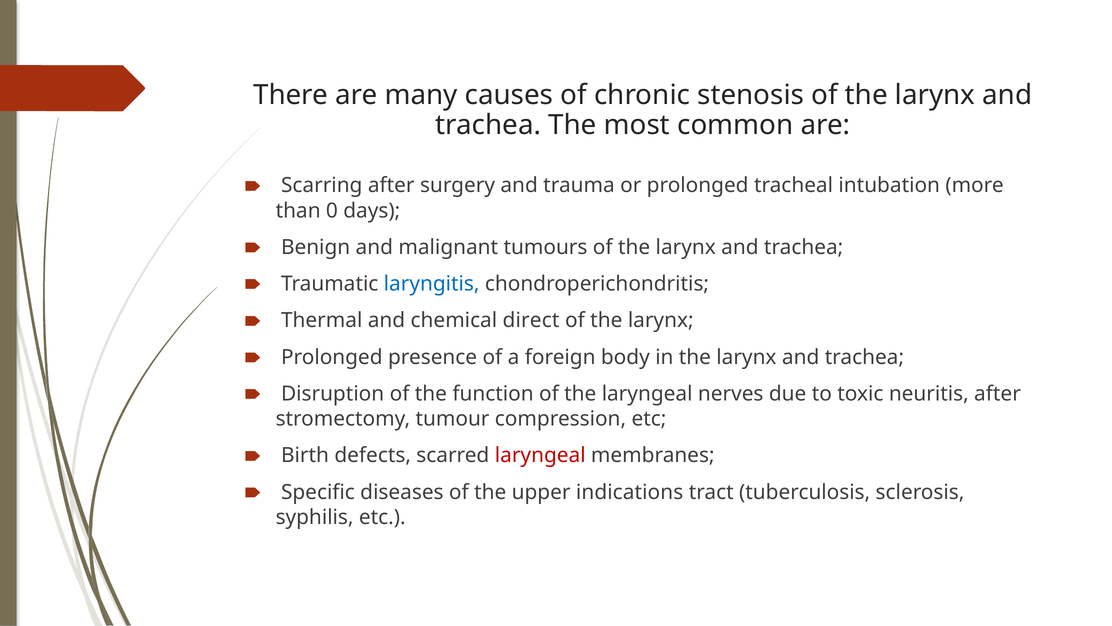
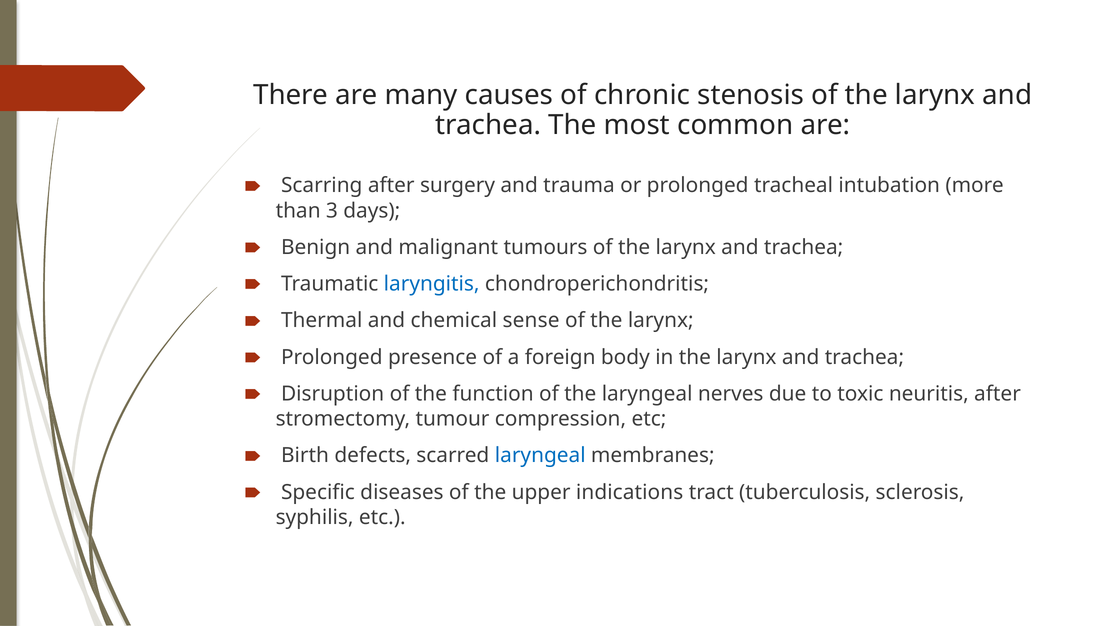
0: 0 -> 3 (332, 210)
direct: direct -> sense (531, 320)
laryngeal colour: red -> blue (540, 455)
